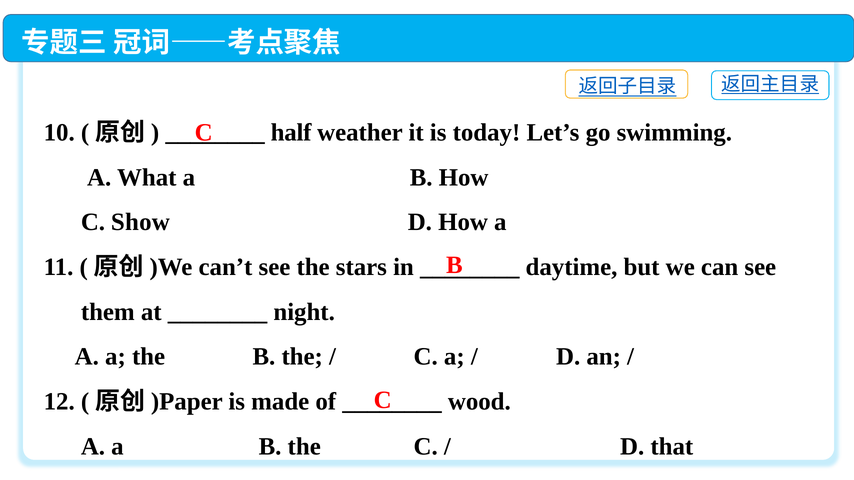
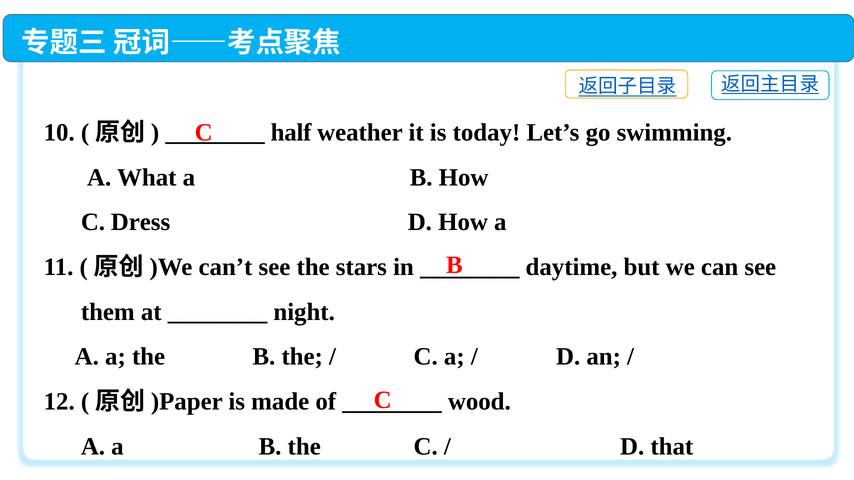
Show: Show -> Dress (141, 222)
